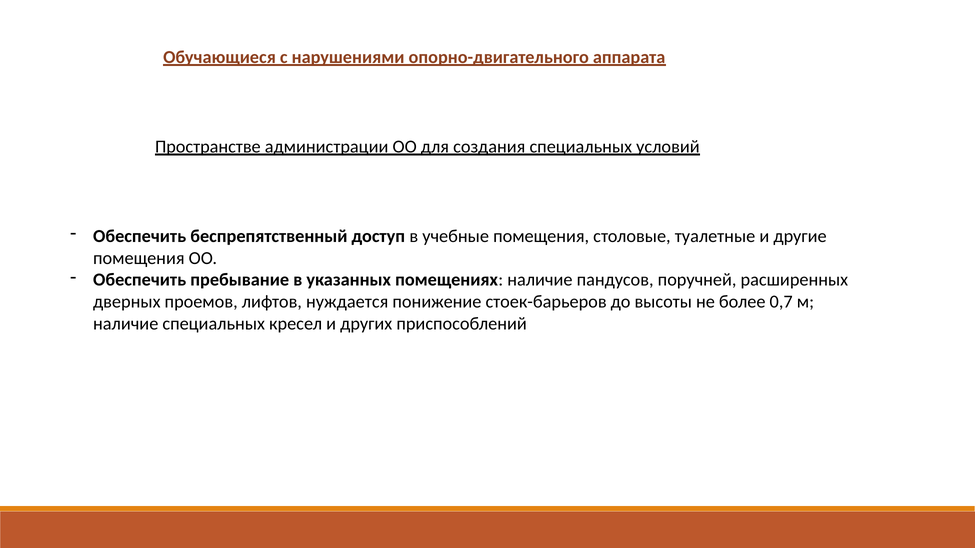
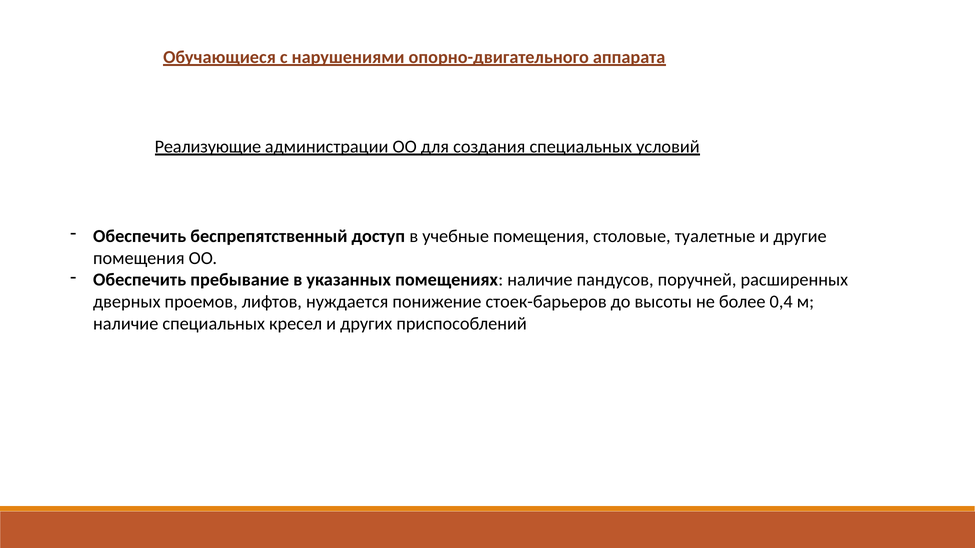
Пространстве: Пространстве -> Реализующие (208, 147)
0,7: 0,7 -> 0,4 (781, 302)
